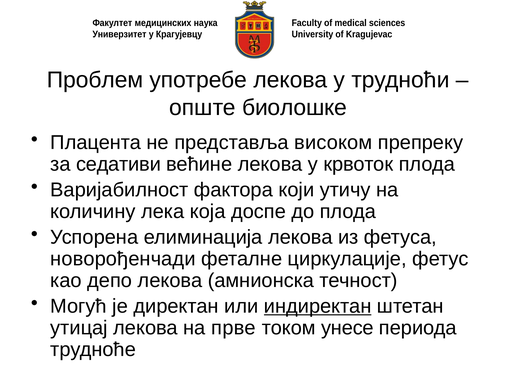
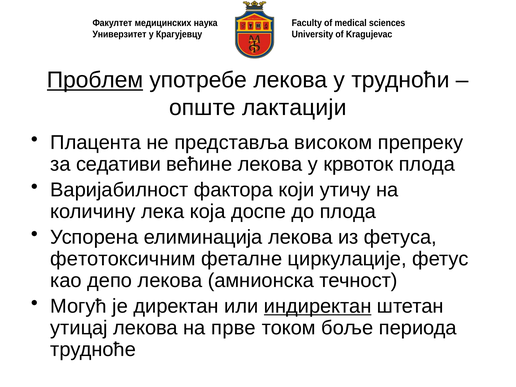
Проблем underline: none -> present (95, 80)
биолошке: биолошке -> лактацији (294, 108)
новорођенчади: новорођенчади -> фетотоксичним (123, 259)
унесе: унесе -> боље (347, 328)
